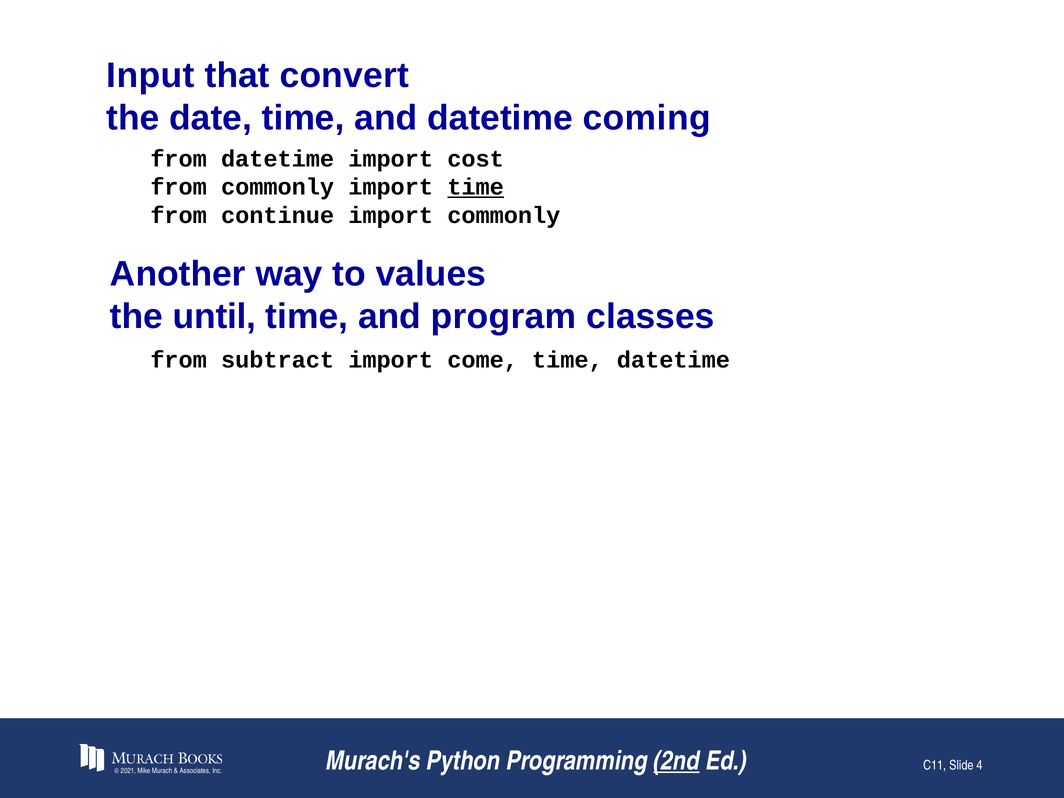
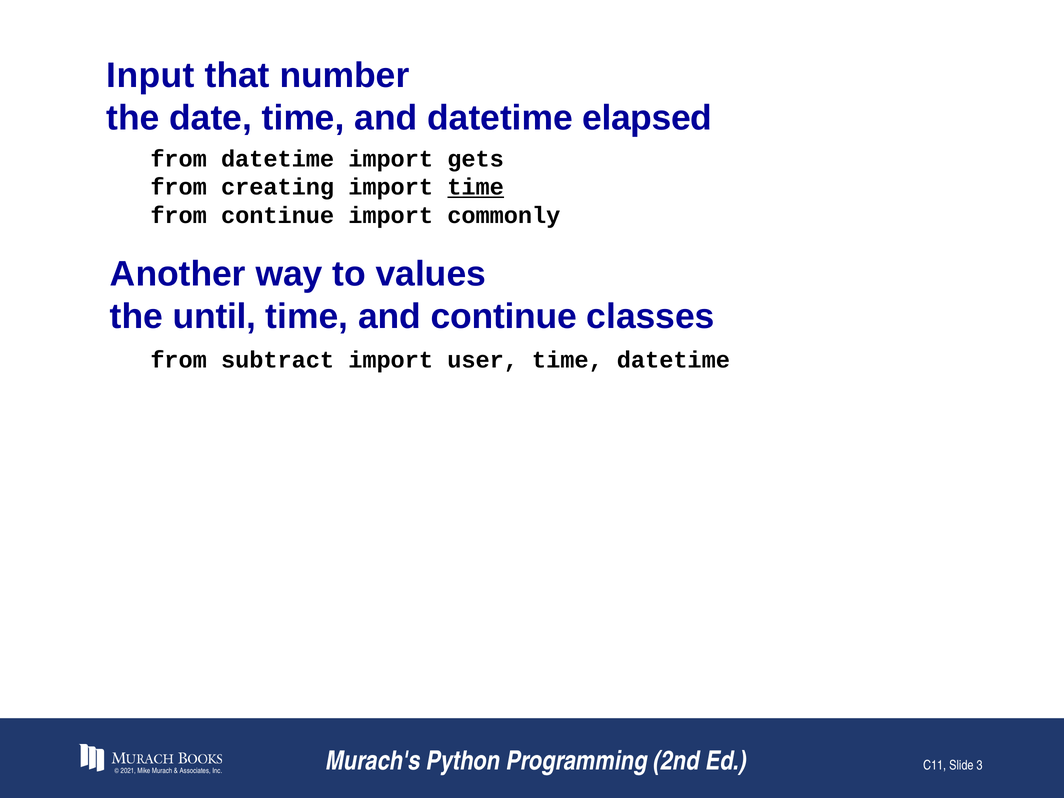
convert: convert -> number (344, 75)
coming: coming -> elapsed (647, 118)
cost: cost -> gets (476, 159)
from commonly: commonly -> creating (278, 187)
and program: program -> continue (504, 317)
come: come -> user (483, 360)
2nd underline: present -> none (676, 761)
4: 4 -> 3 (979, 766)
